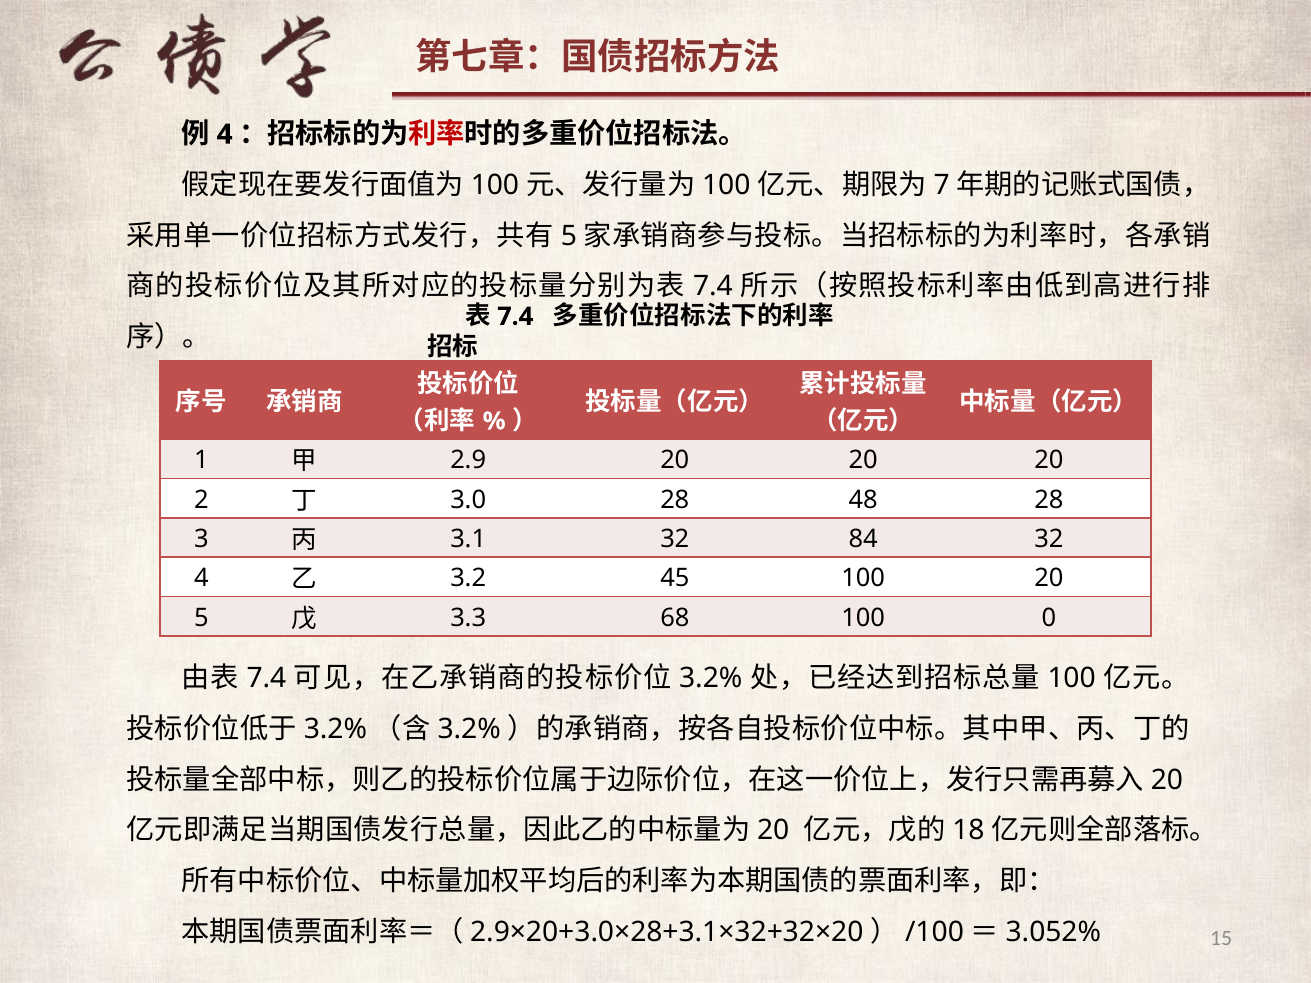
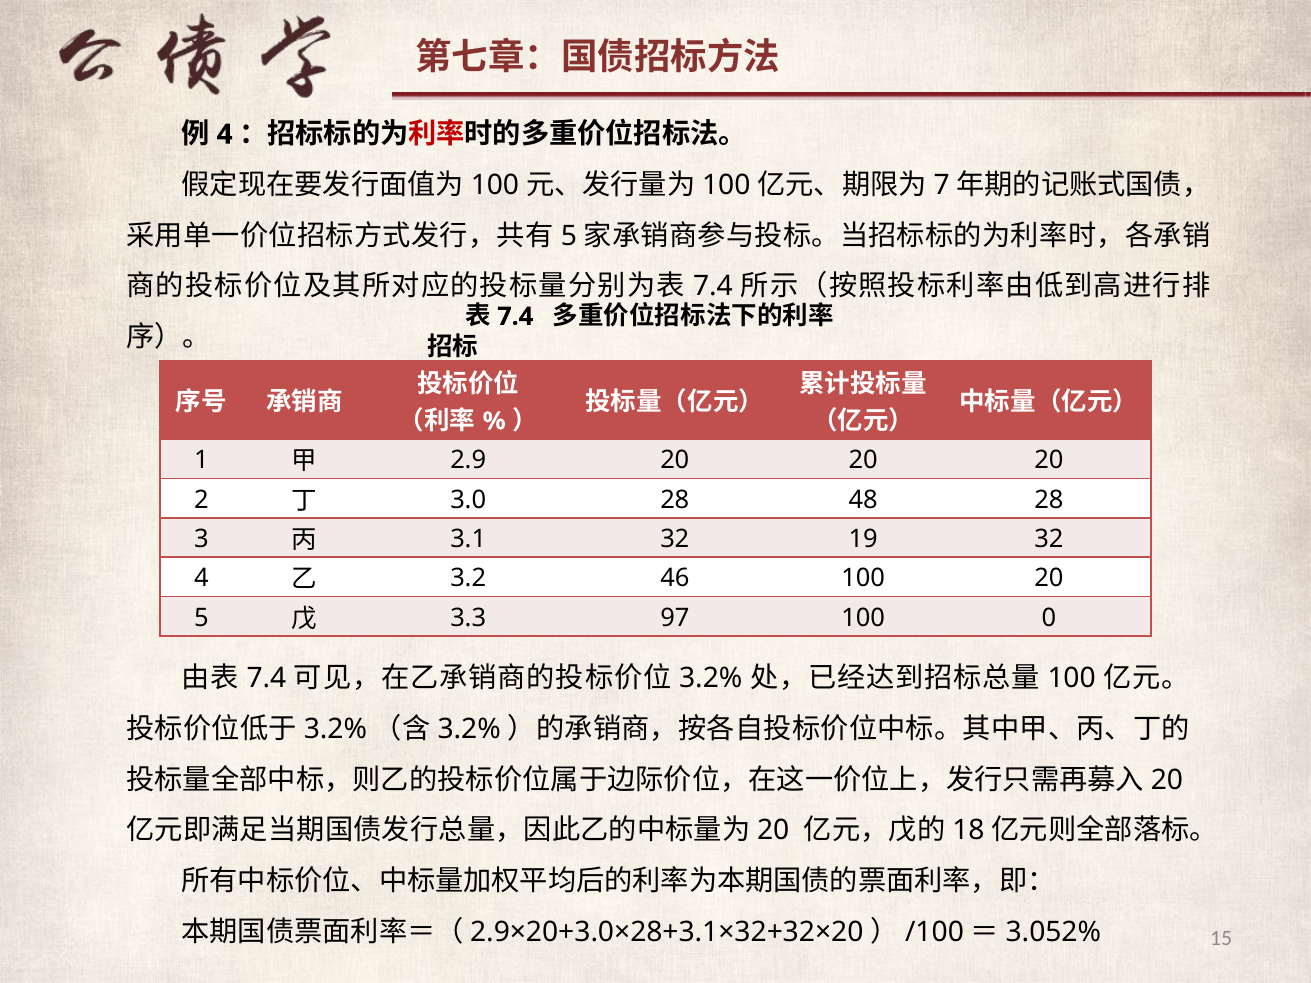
84: 84 -> 19 (863, 539)
45: 45 -> 46 (675, 578)
68: 68 -> 97 (675, 618)
